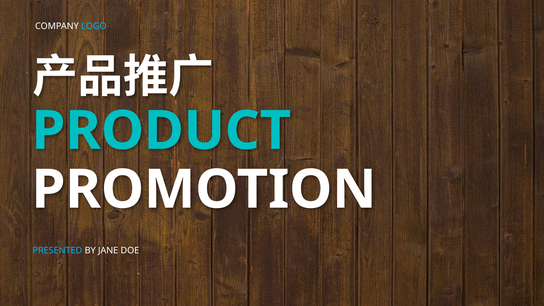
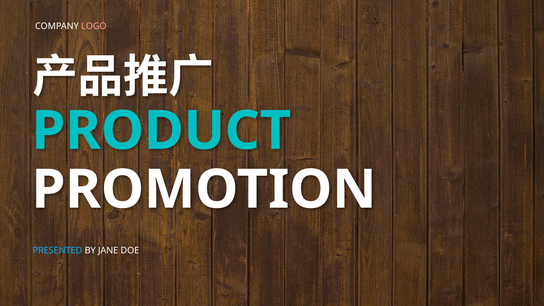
LOGO colour: light blue -> pink (94, 26)
